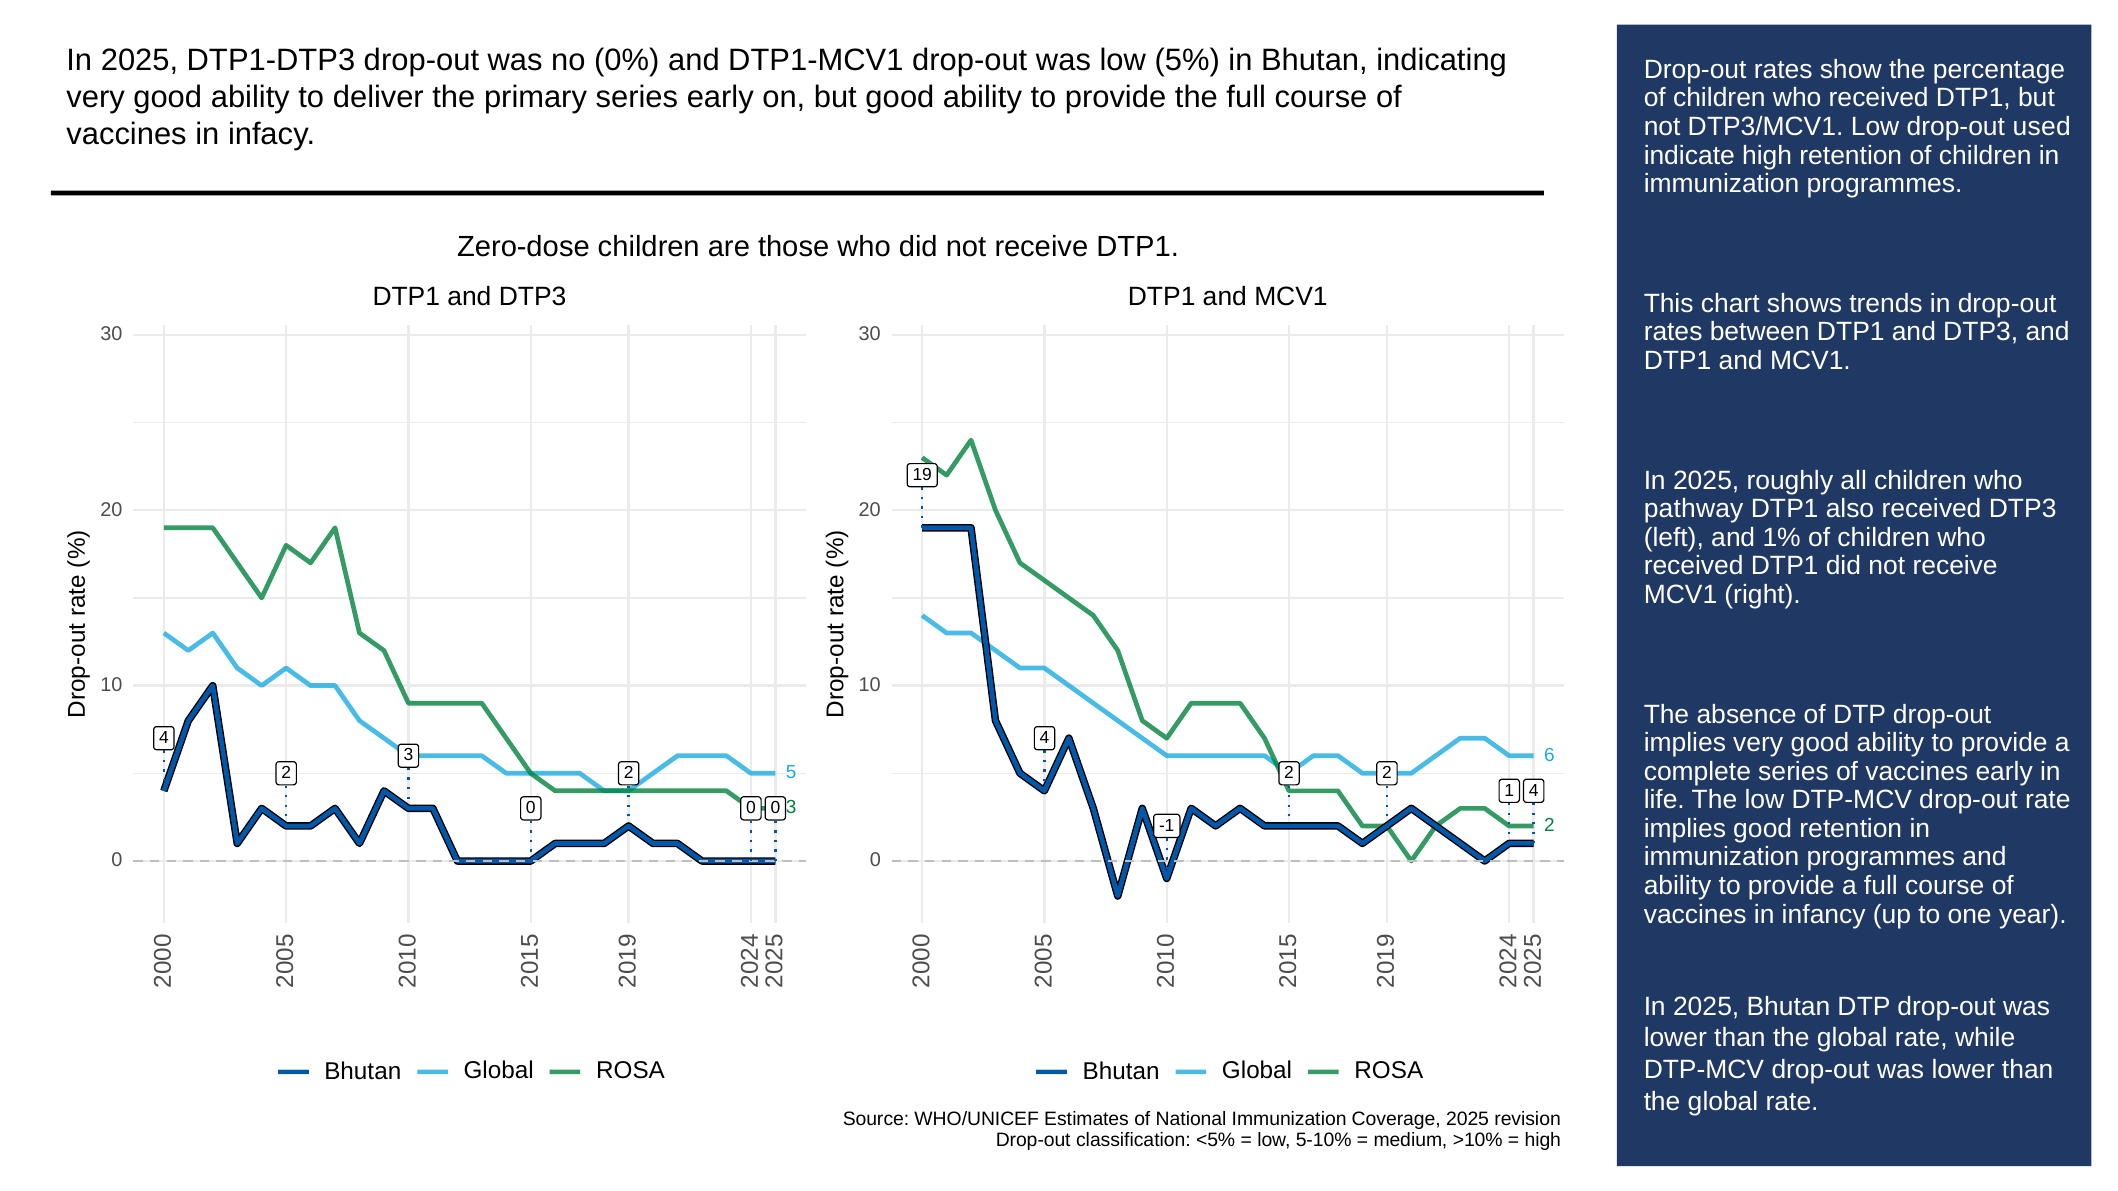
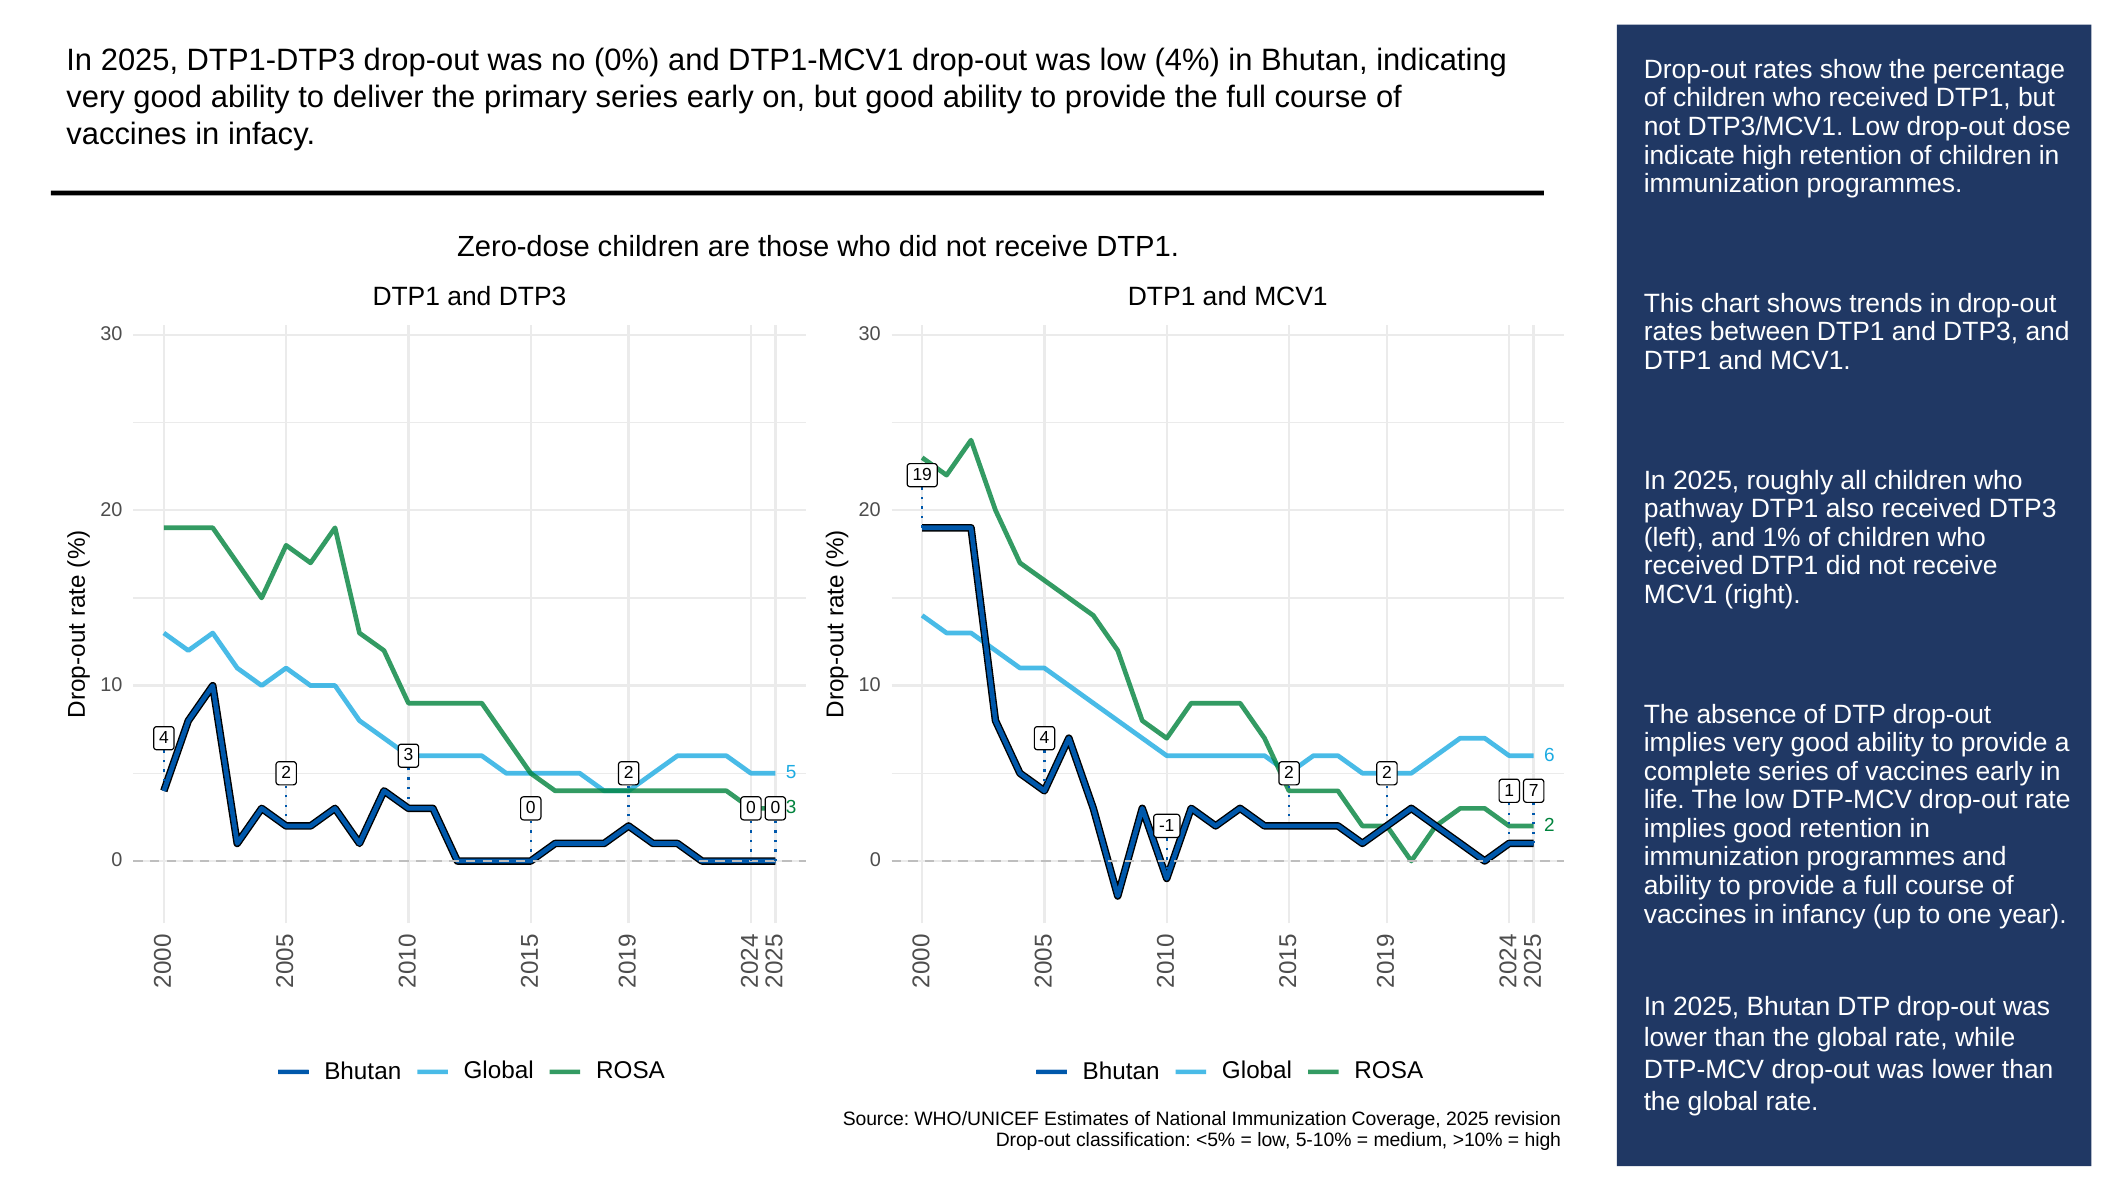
5%: 5% -> 4% (1187, 60)
used: used -> dose (2042, 127)
1 4: 4 -> 7 (1534, 791)
